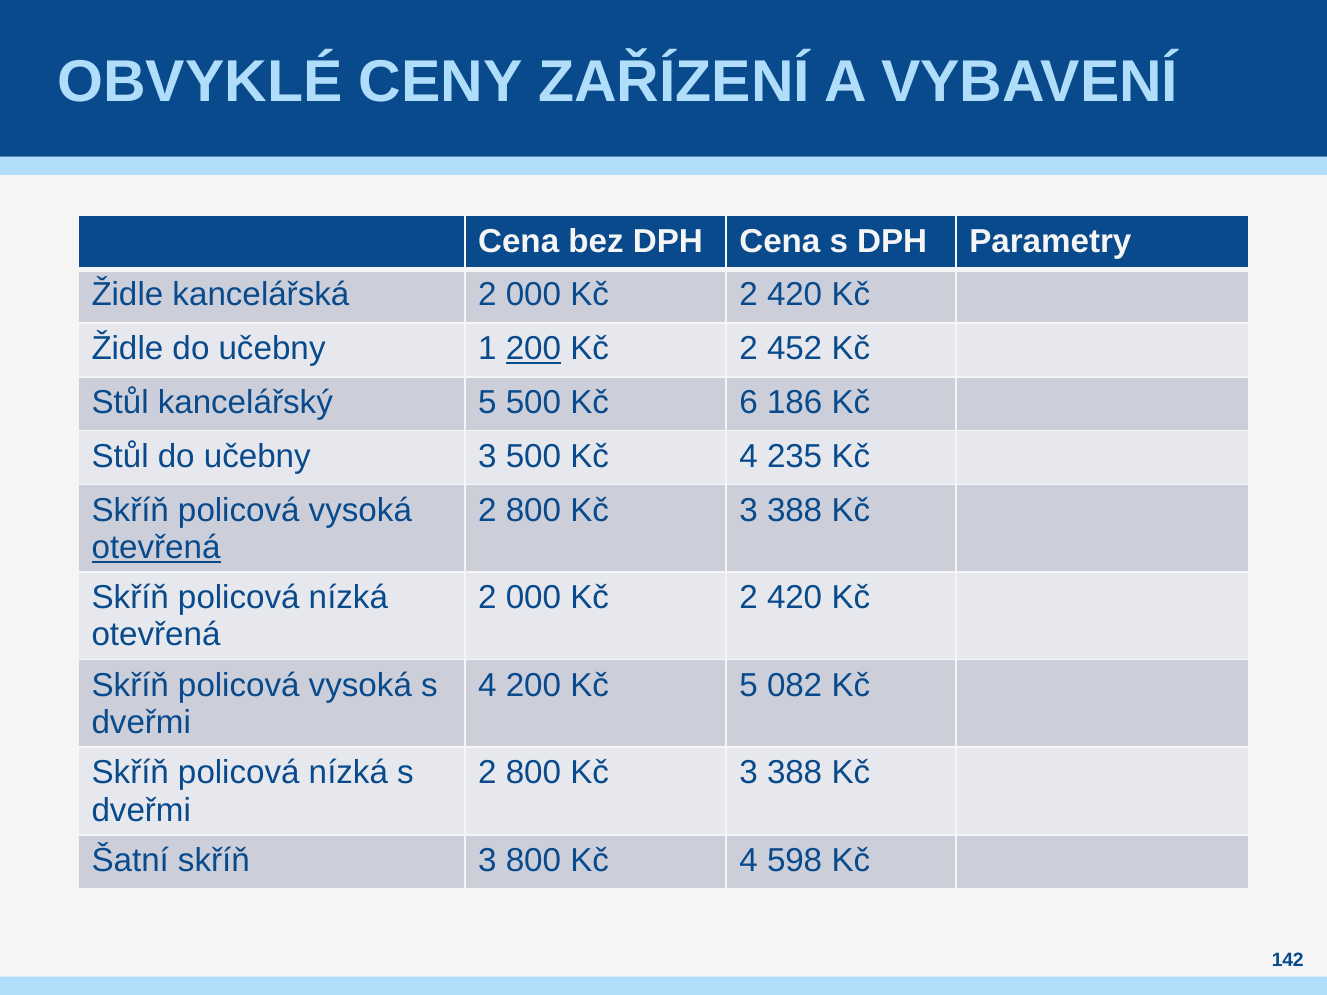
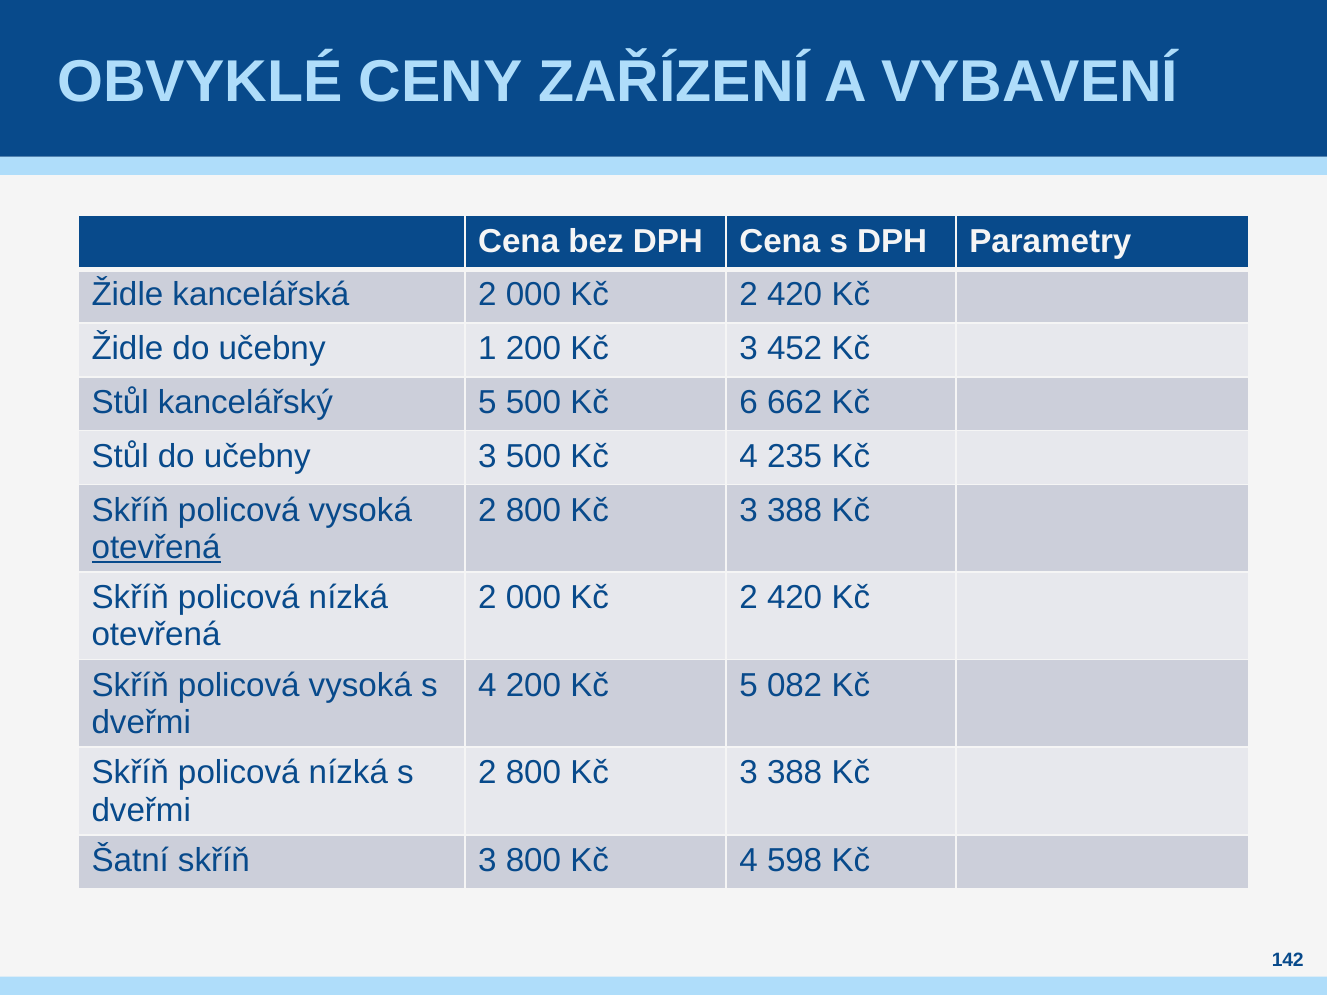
200 underline: present -> none (533, 349)
2: 2 -> 3 (749, 349)
186: 186 -> 662 (795, 403)
